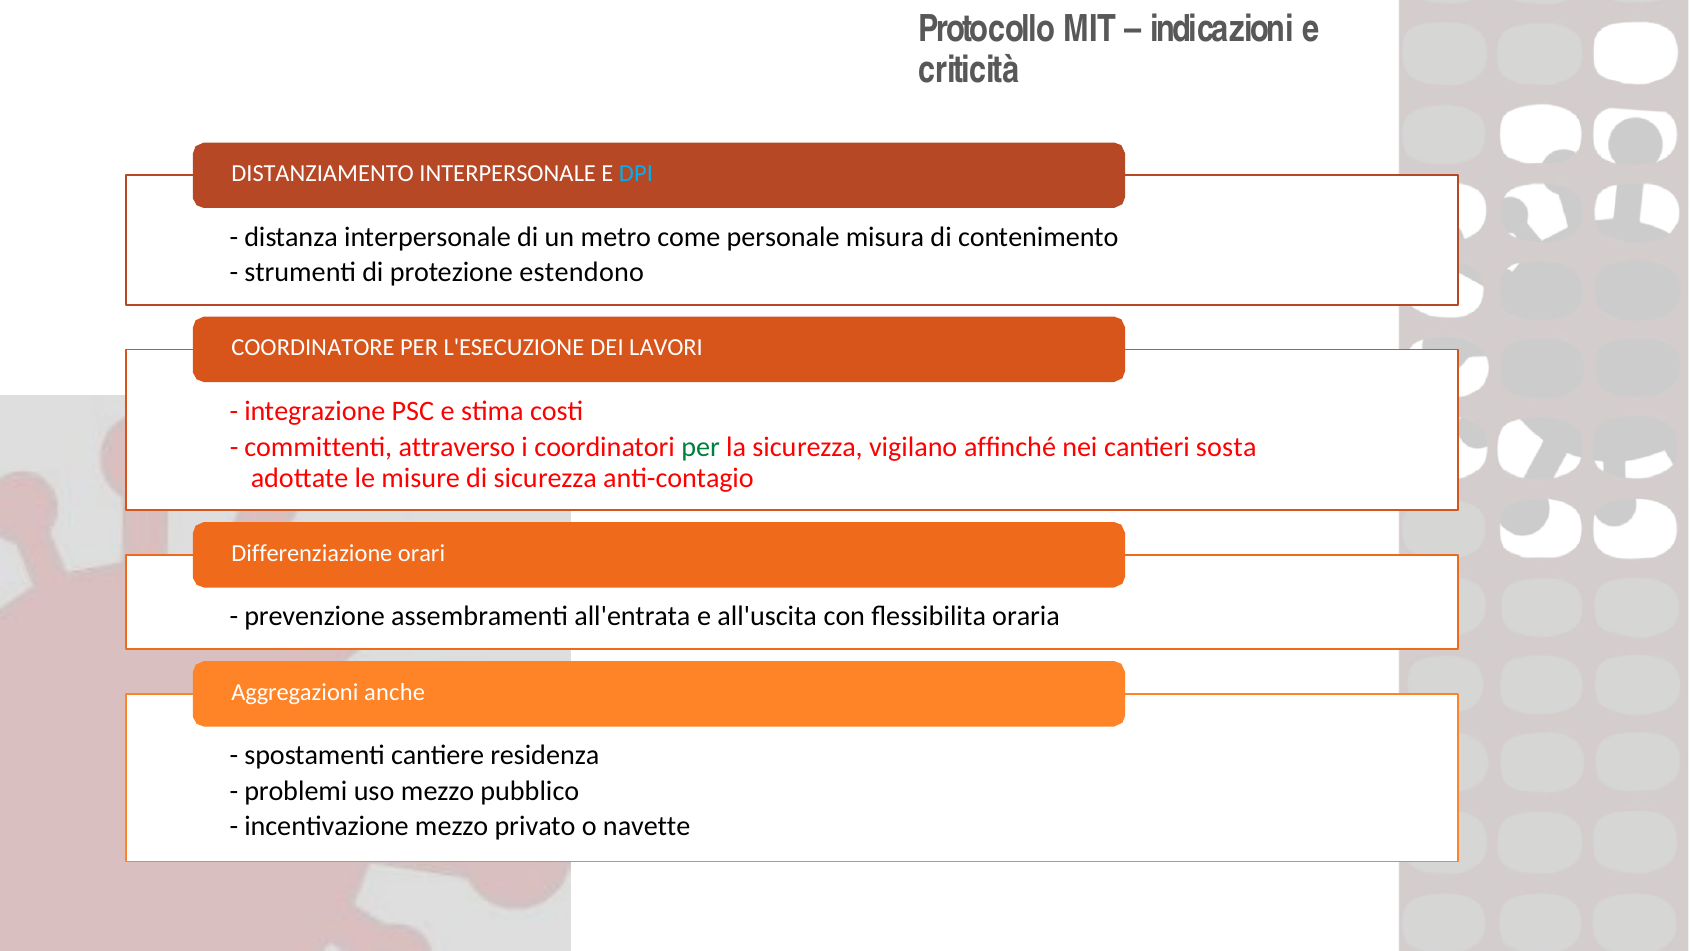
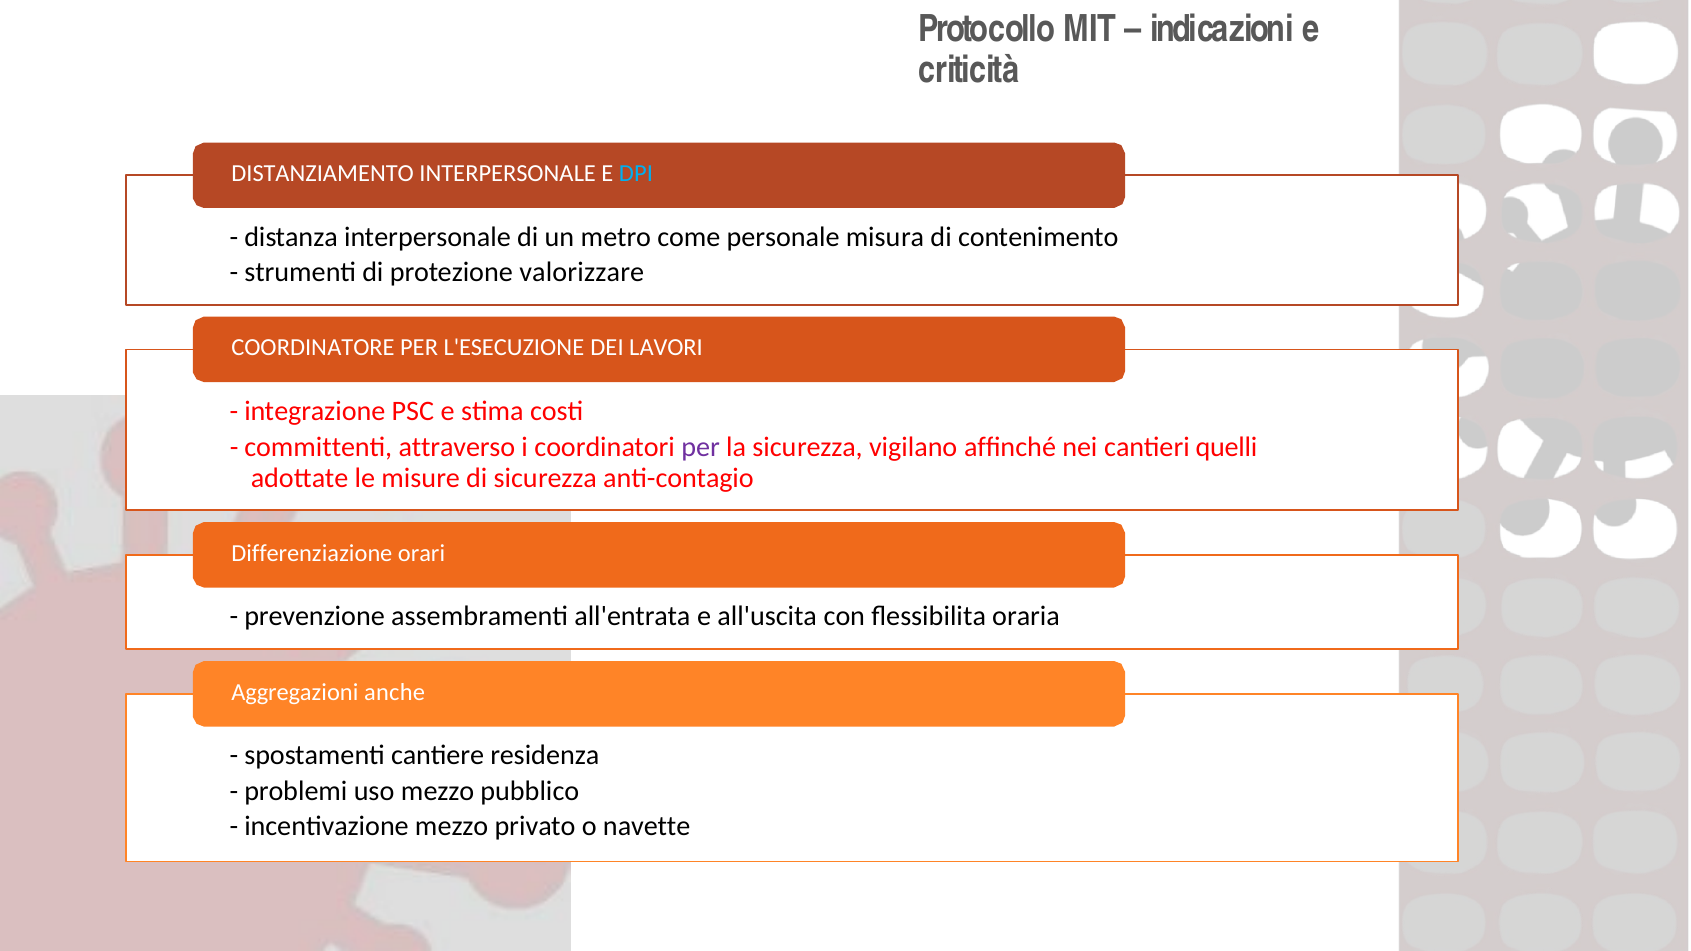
estendono: estendono -> valorizzare (582, 273)
per colour: green -> purple (701, 447)
sosta: sosta -> quelli (1226, 447)
